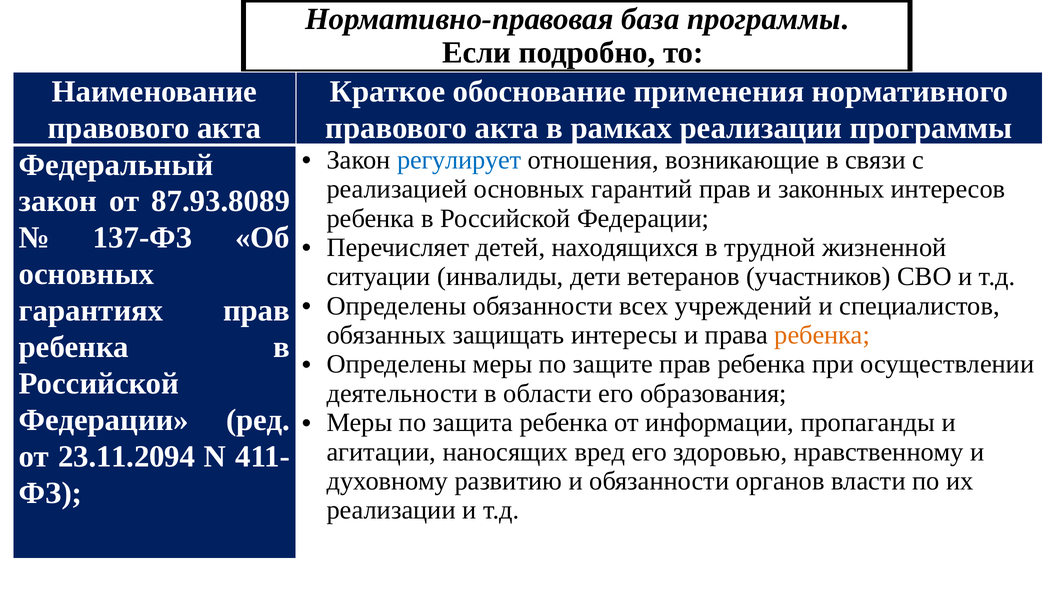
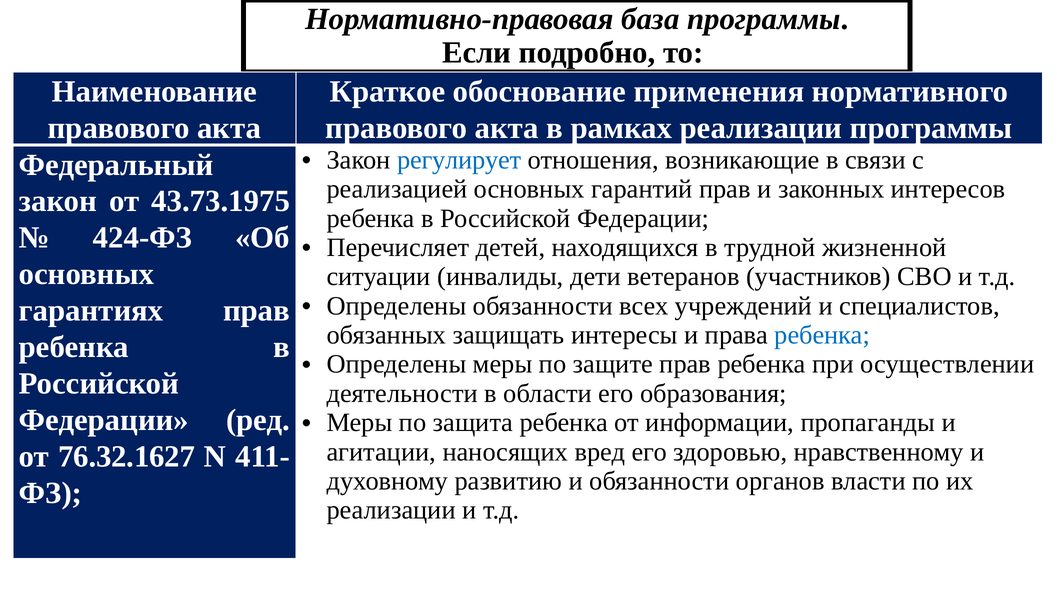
87.93.8089: 87.93.8089 -> 43.73.1975 (221, 201)
137-ФЗ: 137-ФЗ -> 424-ФЗ (142, 238)
ребенка colour: orange -> blue (822, 335)
23.11.2094: 23.11.2094 -> 76.32.1627 (127, 457)
